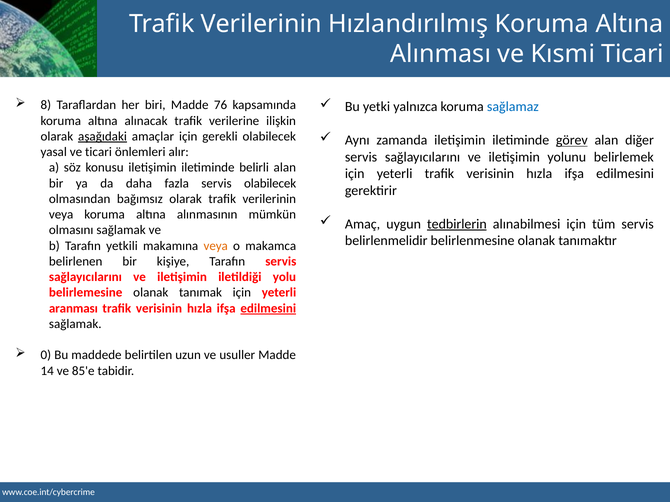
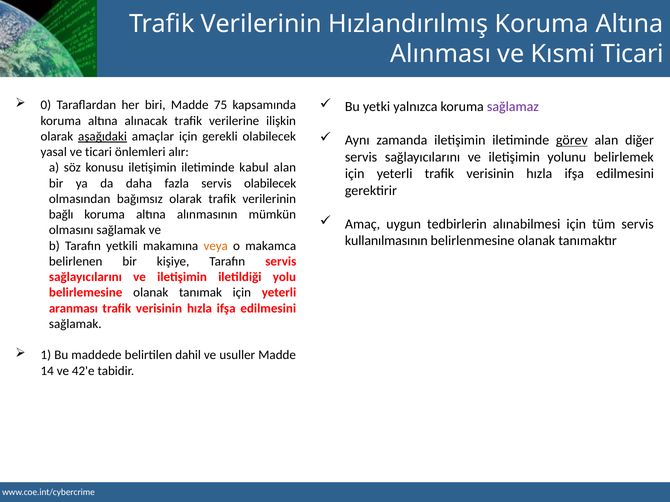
8: 8 -> 0 (46, 105)
76: 76 -> 75 (221, 105)
sağlamaz colour: blue -> purple (513, 107)
belirli: belirli -> kabul (254, 168)
veya: veya -> bağlı (61, 215)
tedbirlerin underline: present -> none (457, 224)
belirlenmelidir: belirlenmelidir -> kullanılmasının (386, 241)
edilmesini underline: present -> none (268, 309)
0: 0 -> 1 (46, 356)
uzun: uzun -> dahil (188, 356)
85'e: 85'e -> 42'e (83, 371)
